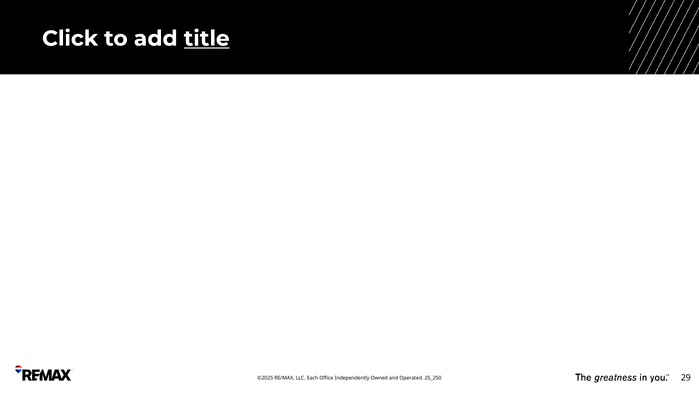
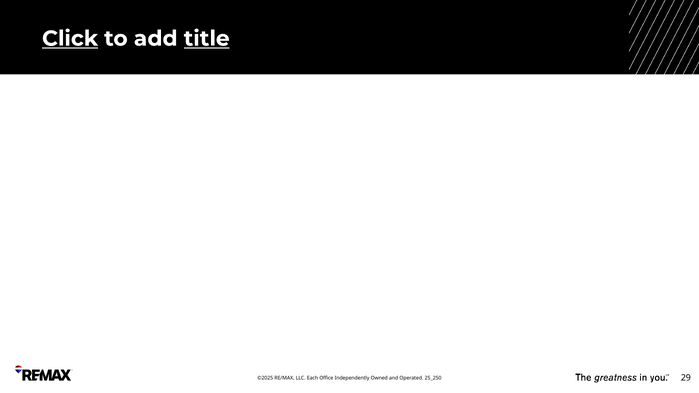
Click underline: none -> present (70, 39)
